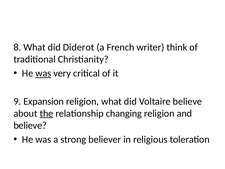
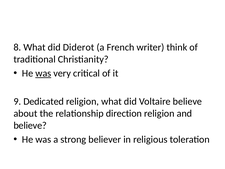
Expansion: Expansion -> Dedicated (44, 101)
the underline: present -> none (46, 113)
changing: changing -> direction (124, 113)
